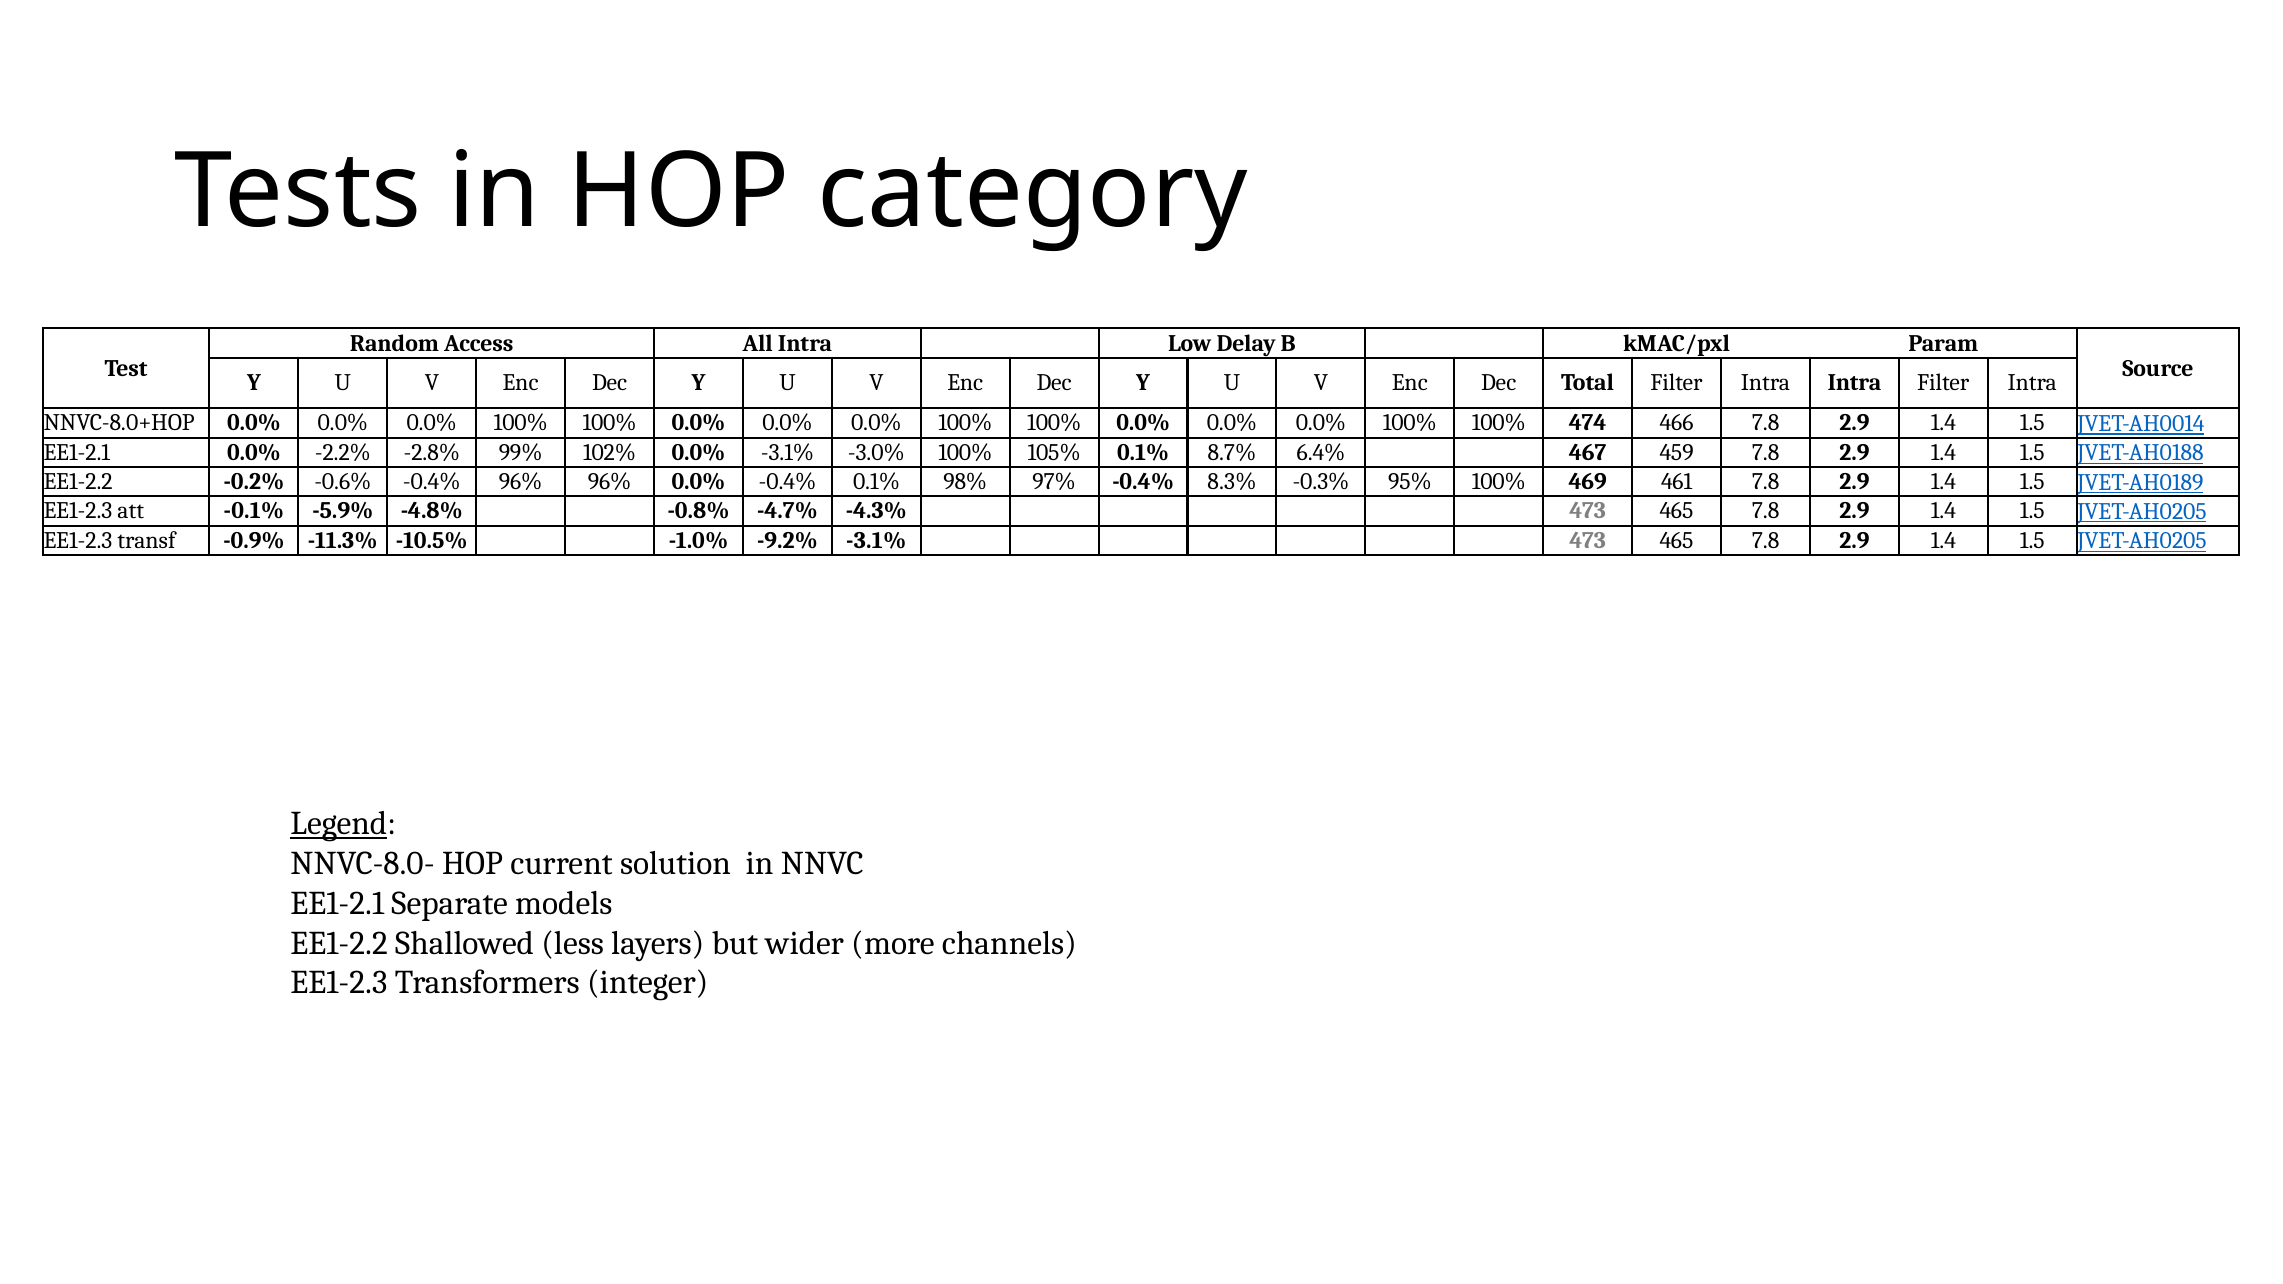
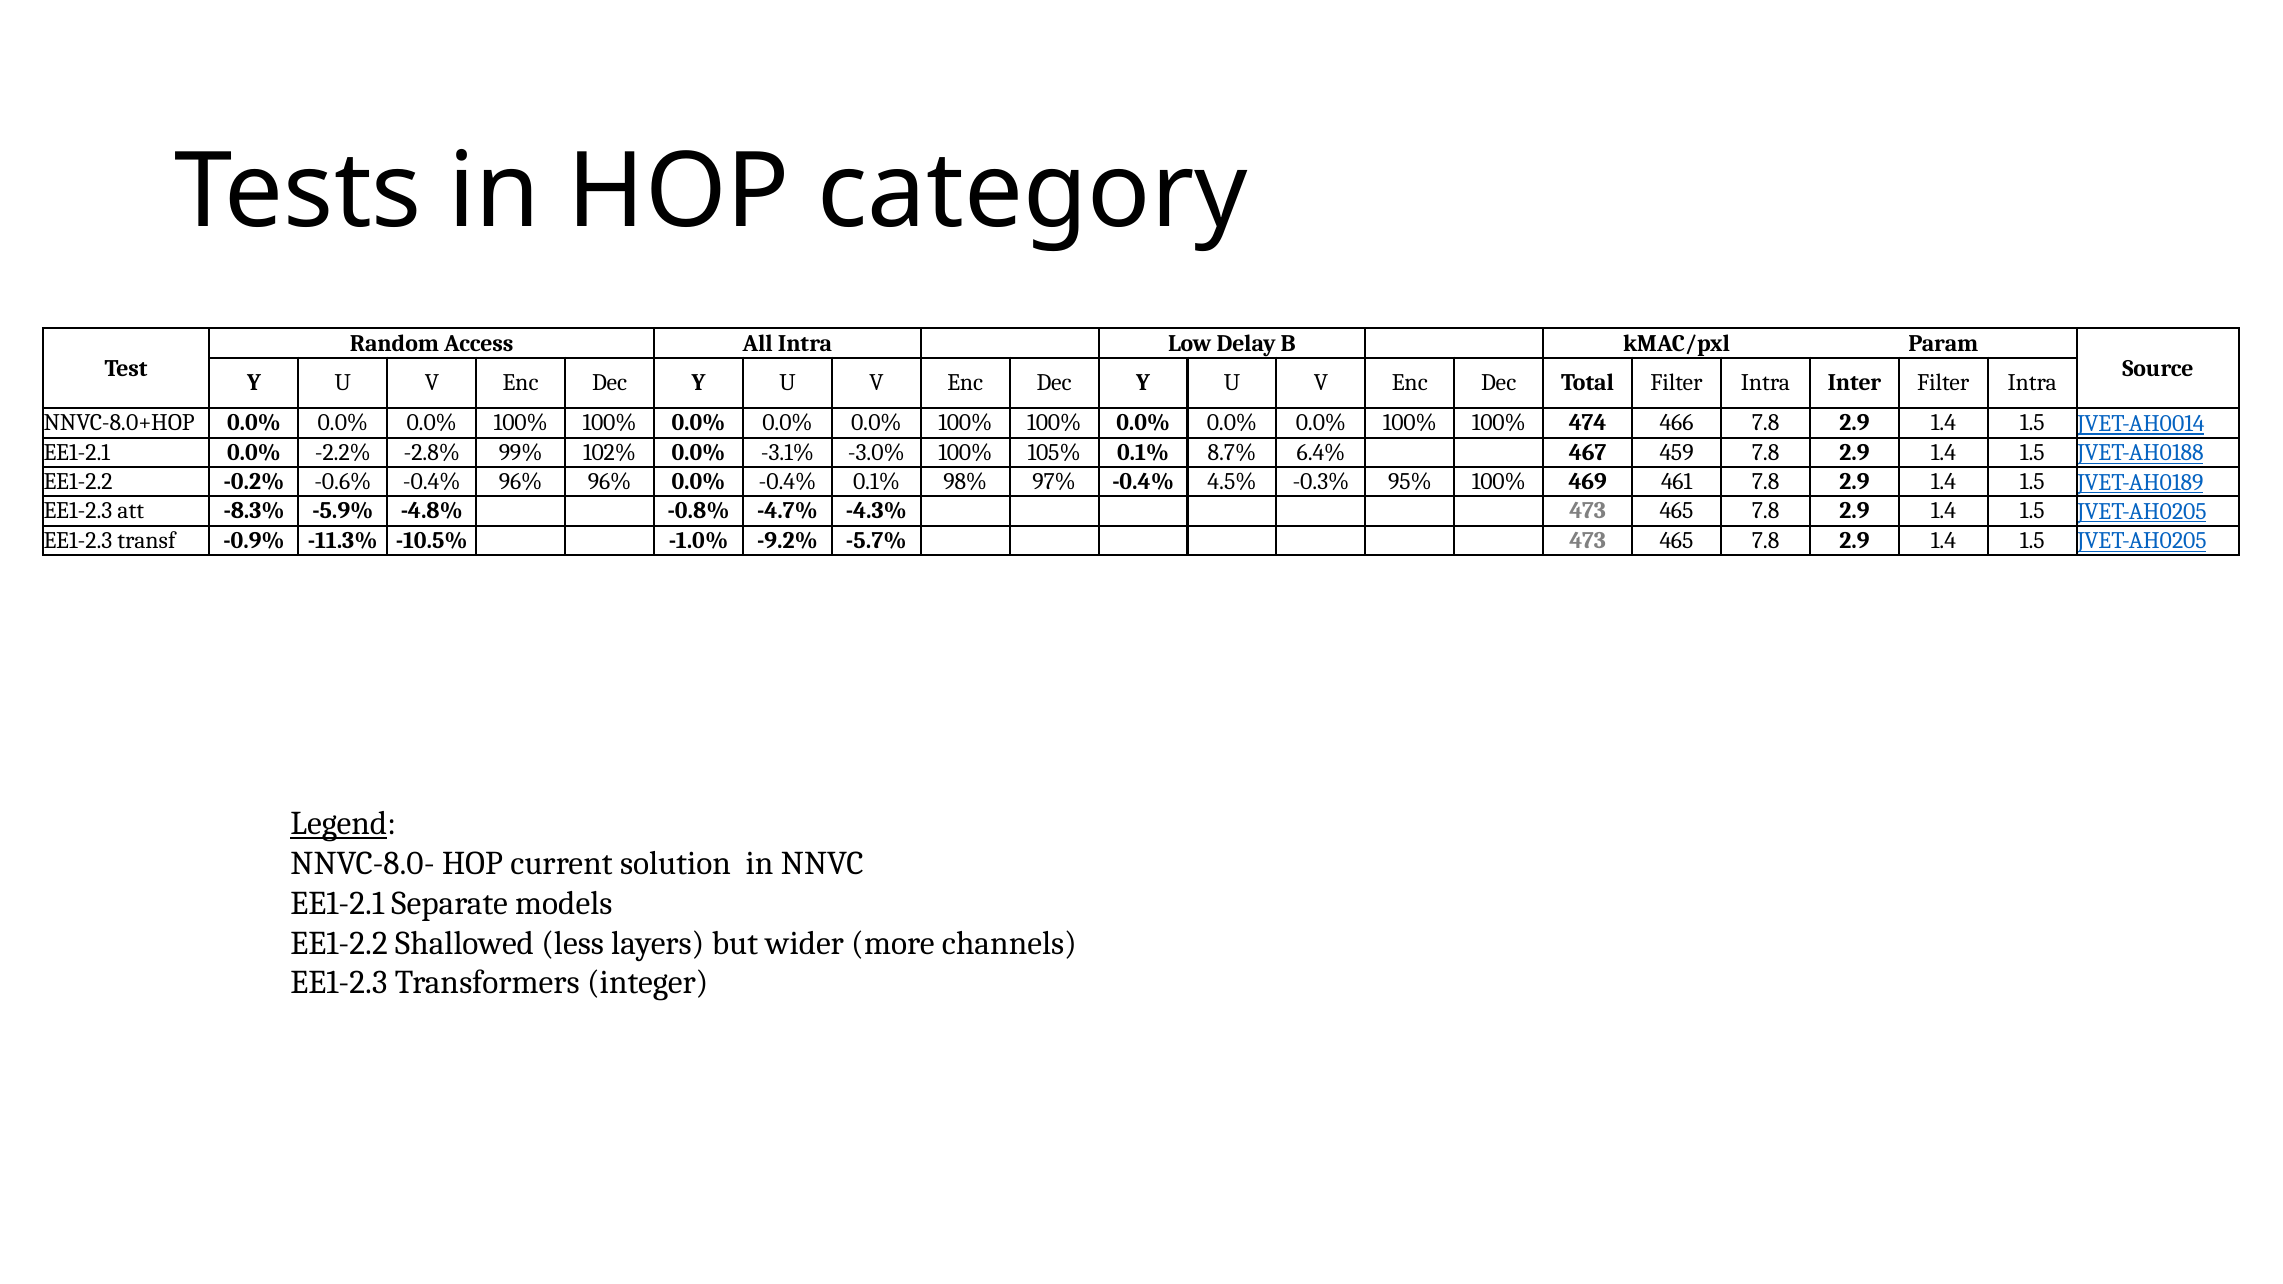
Intra Intra: Intra -> Inter (1854, 383)
8.3%: 8.3% -> 4.5% (1232, 482)
-0.1%: -0.1% -> -8.3% (254, 511)
-9.2% -3.1%: -3.1% -> -5.7% (876, 540)
